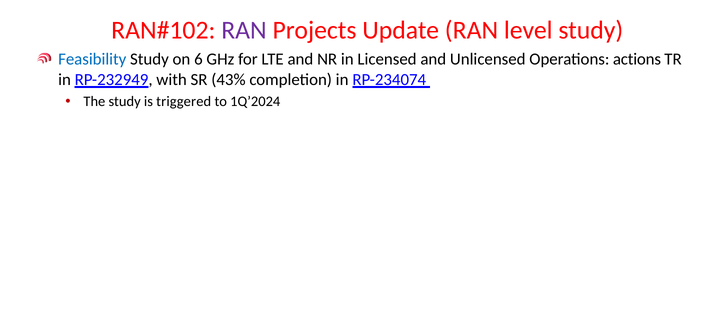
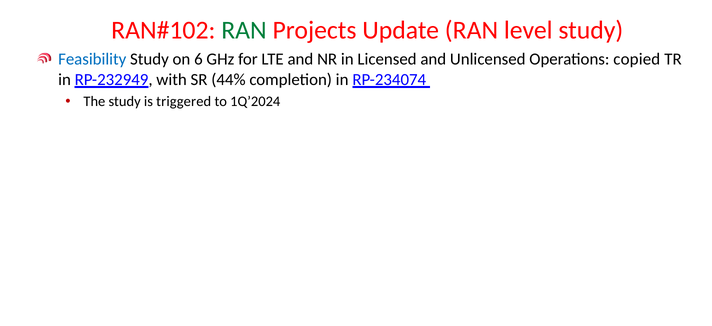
RAN colour: purple -> green (244, 30)
actions: actions -> copied (637, 59)
43%: 43% -> 44% (228, 80)
